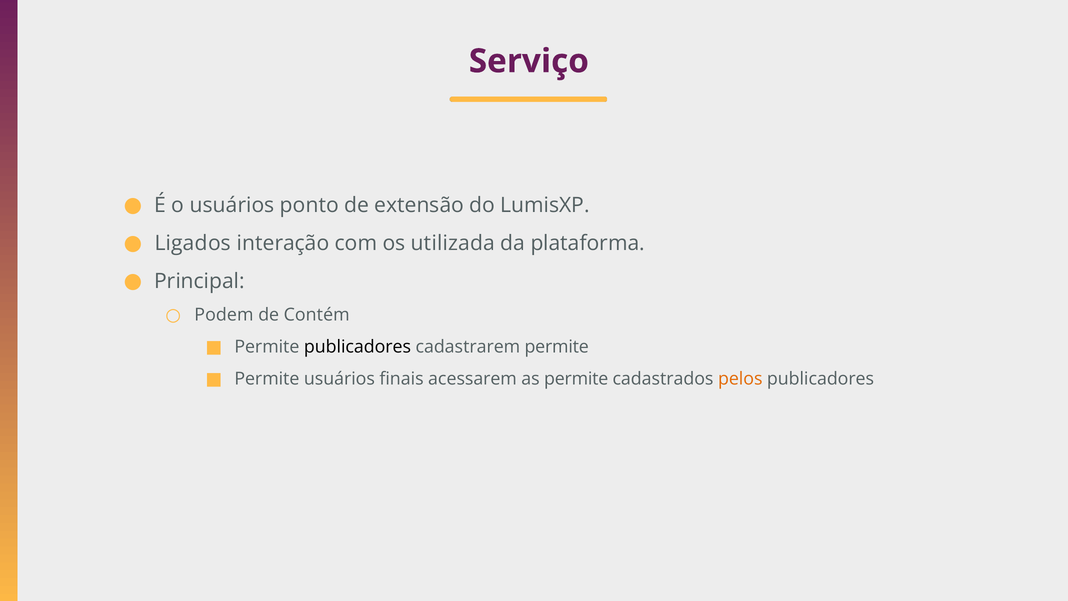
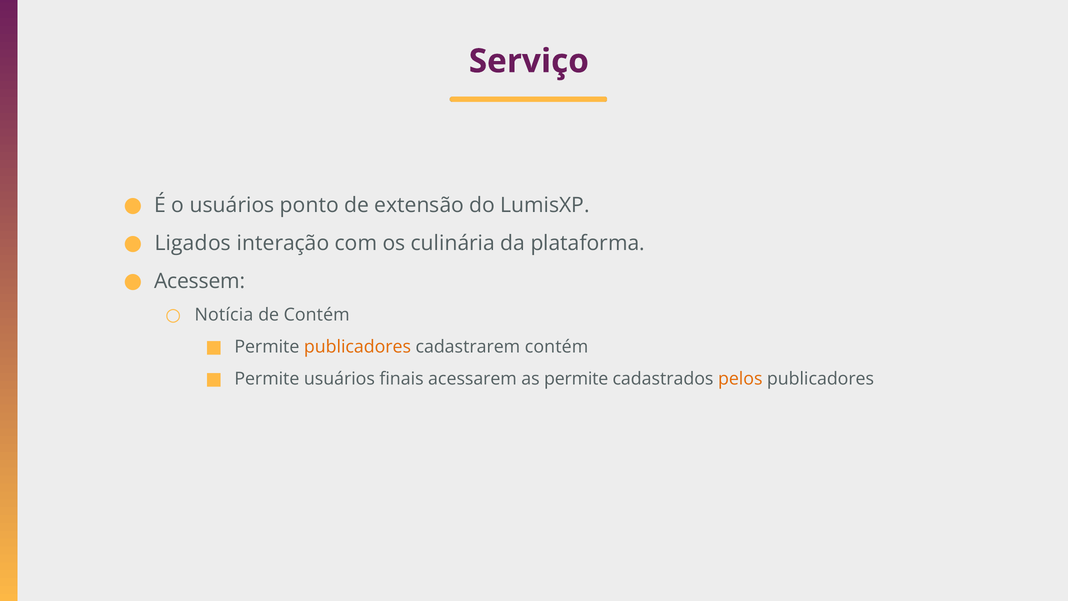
utilizada: utilizada -> culinária (453, 243)
Principal: Principal -> Acessem (200, 281)
Podem: Podem -> Notícia (224, 315)
publicadores colour: black -> orange (357, 347)
cadastrarem permite: permite -> contém (557, 347)
